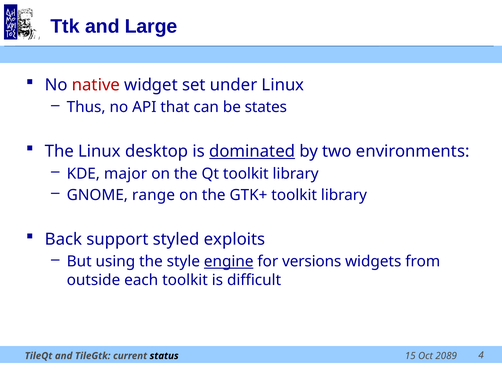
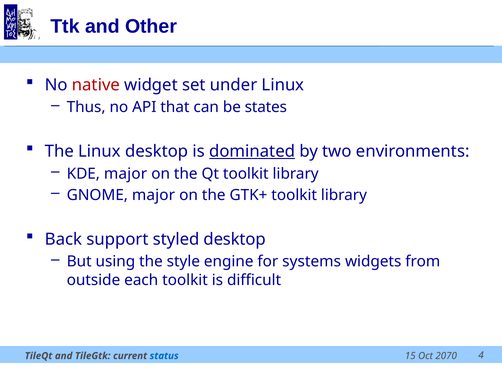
Large: Large -> Other (151, 26)
GNOME range: range -> major (153, 195)
styled exploits: exploits -> desktop (235, 239)
engine underline: present -> none (229, 261)
versions: versions -> systems (312, 261)
2089: 2089 -> 2070 (446, 355)
status colour: black -> blue (164, 355)
